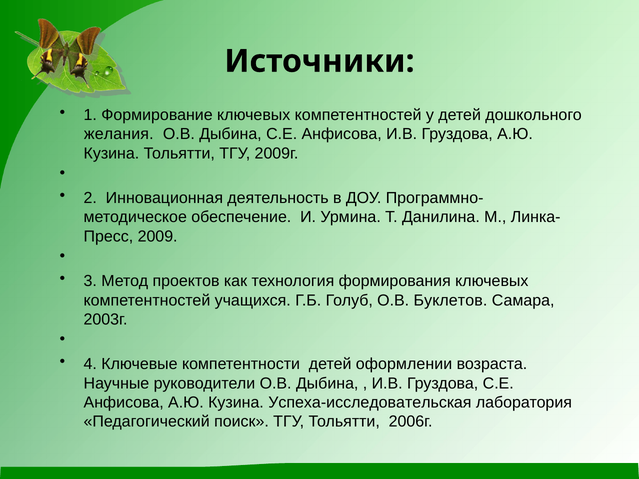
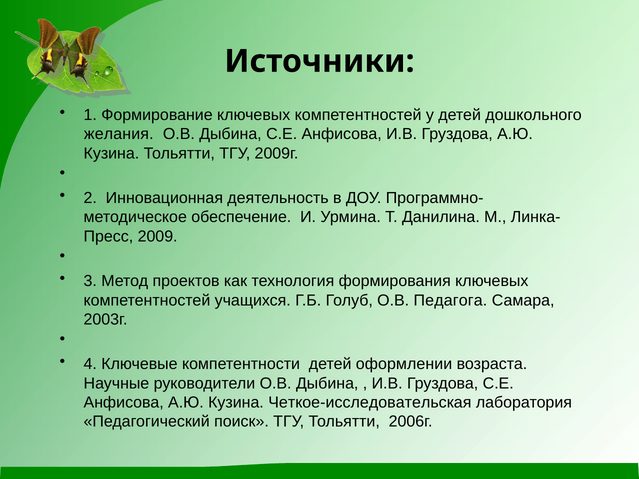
Буклетов: Буклетов -> Педагога (450, 300)
Успеха-исследовательская: Успеха-исследовательская -> Четкое-исследовательская (370, 403)
